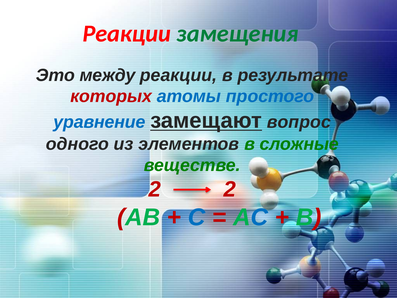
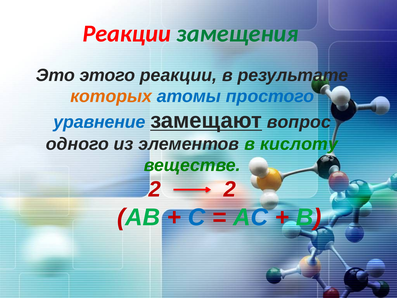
между: между -> этого (107, 75)
которых colour: red -> orange (111, 96)
сложные: сложные -> кислоту (299, 144)
